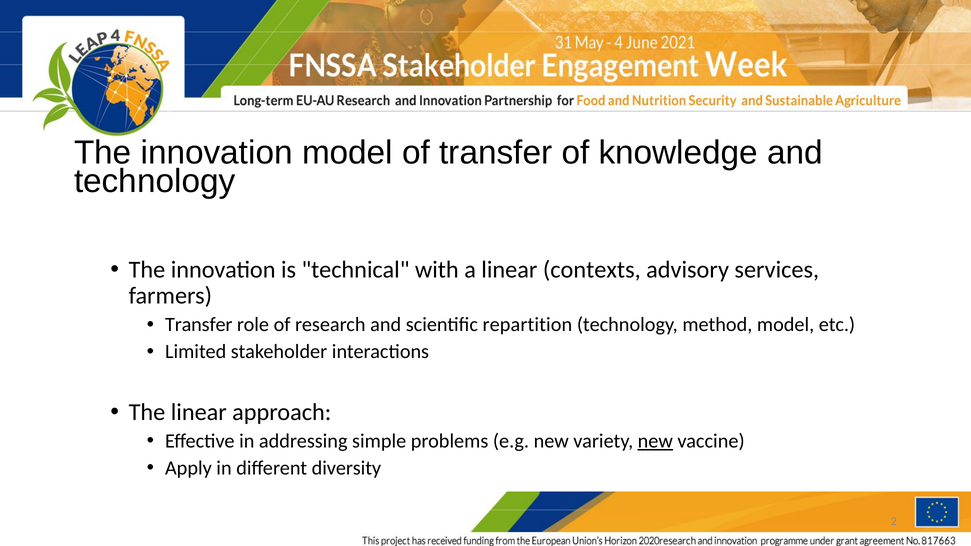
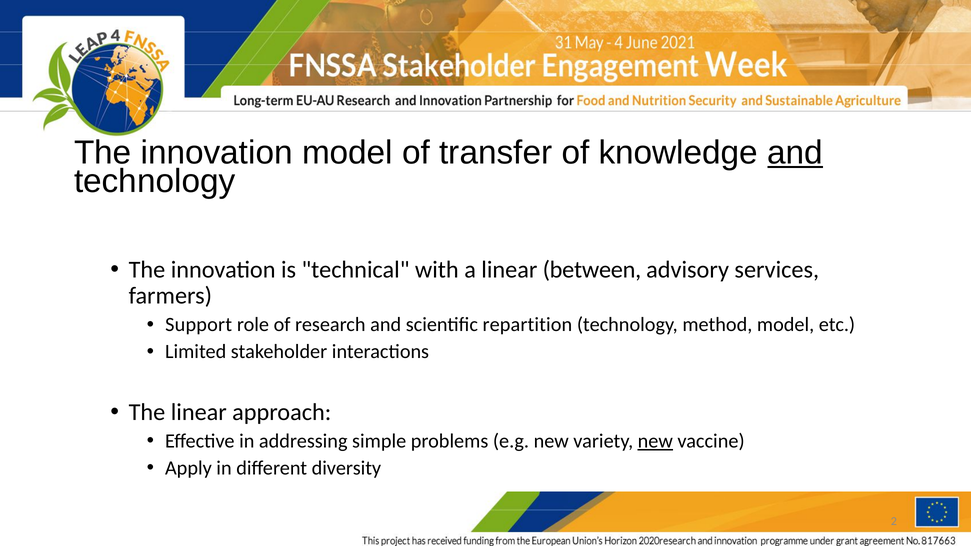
and underline: none -> present (795, 153)
contexts: contexts -> between (592, 270)
Transfer: Transfer -> Support (199, 325)
